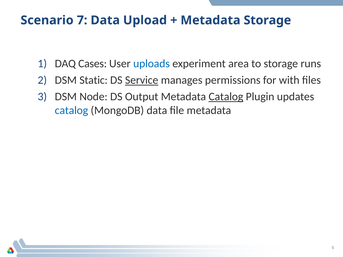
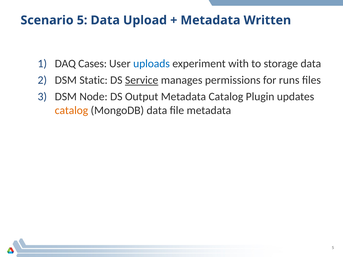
Scenario 7: 7 -> 5 (82, 20)
Metadata Storage: Storage -> Written (267, 20)
area: area -> with (239, 64)
storage runs: runs -> data (311, 64)
with: with -> runs (289, 80)
Catalog underline: present -> none (226, 97)
catalog colour: blue -> orange (71, 111)
